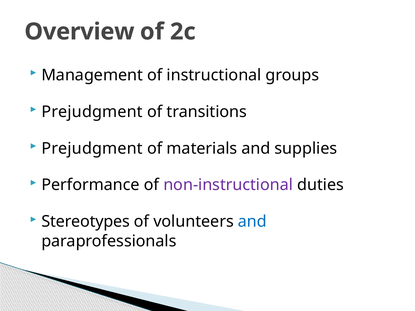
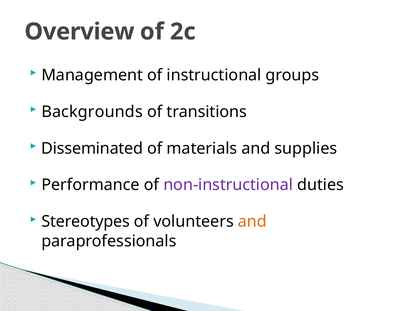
Prejudgment: Prejudgment -> Backgrounds (92, 112)
Prejudgment: Prejudgment -> Disseminated (92, 148)
and colour: blue -> orange (252, 222)
